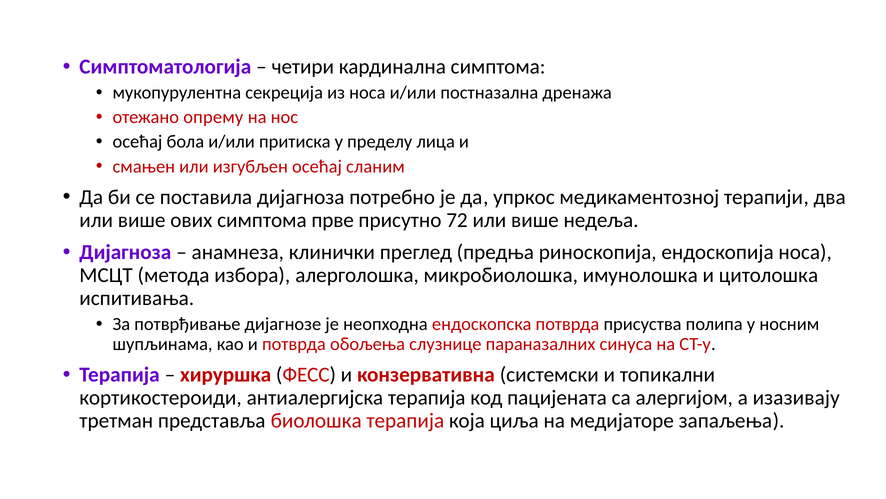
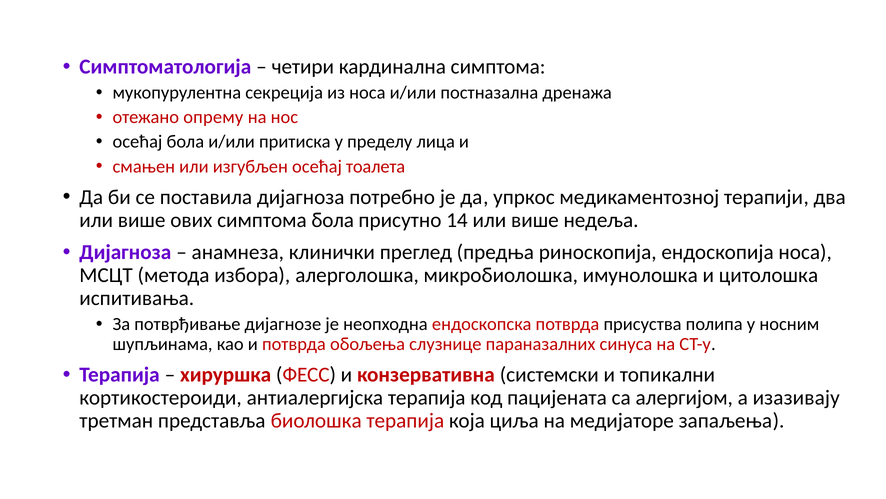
сланим: сланим -> тоалета (376, 166)
симптома прве: прве -> бола (333, 220)
72: 72 -> 14 (457, 220)
